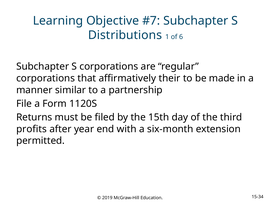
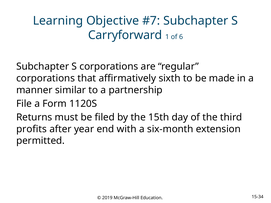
Distributions: Distributions -> Carryforward (125, 35)
their: their -> sixth (170, 78)
